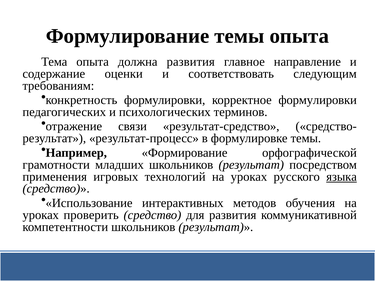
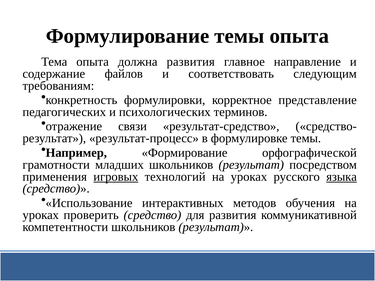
оценки: оценки -> файлов (124, 74)
корректное формулировки: формулировки -> представление (318, 100)
игровых underline: none -> present (116, 177)
